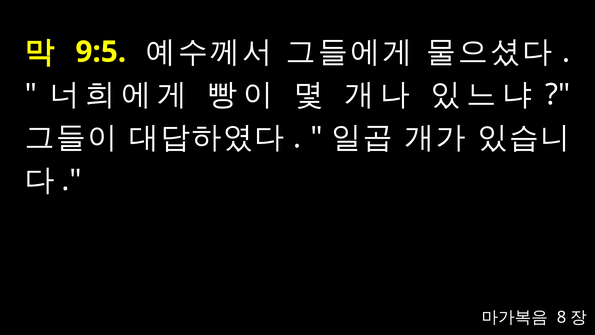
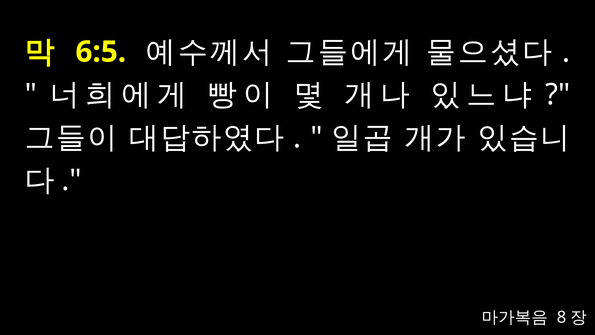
9:5: 9:5 -> 6:5 (101, 52)
